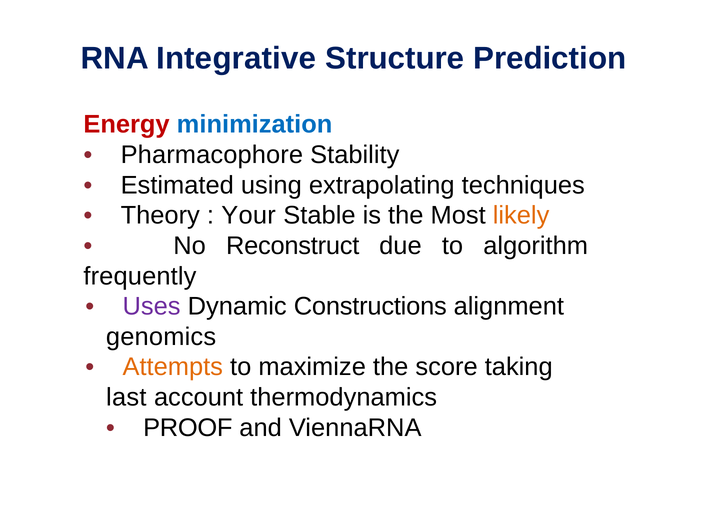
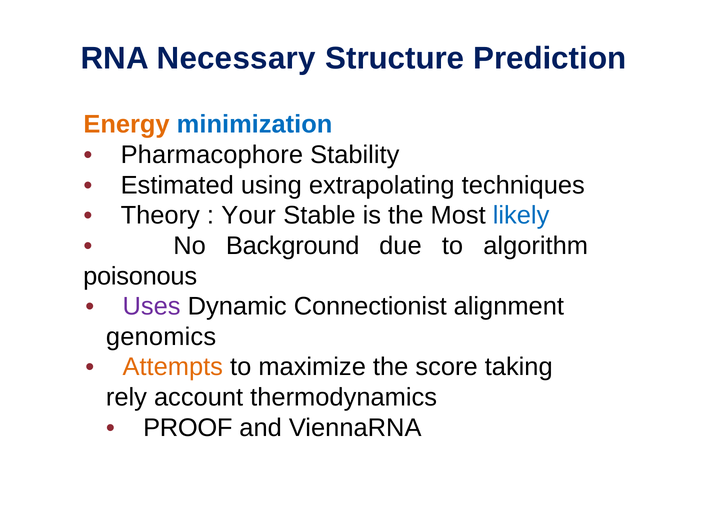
Integrative: Integrative -> Necessary (236, 58)
Energy colour: red -> orange (127, 124)
likely colour: orange -> blue (521, 215)
Reconstruct: Reconstruct -> Background (293, 246)
frequently: frequently -> poisonous (140, 276)
Constructions: Constructions -> Connectionist (370, 306)
last: last -> rely (126, 397)
